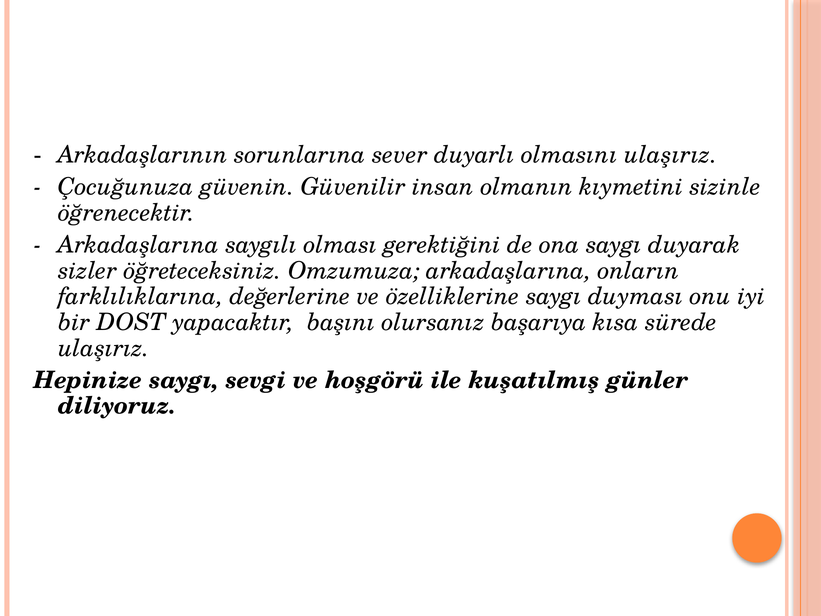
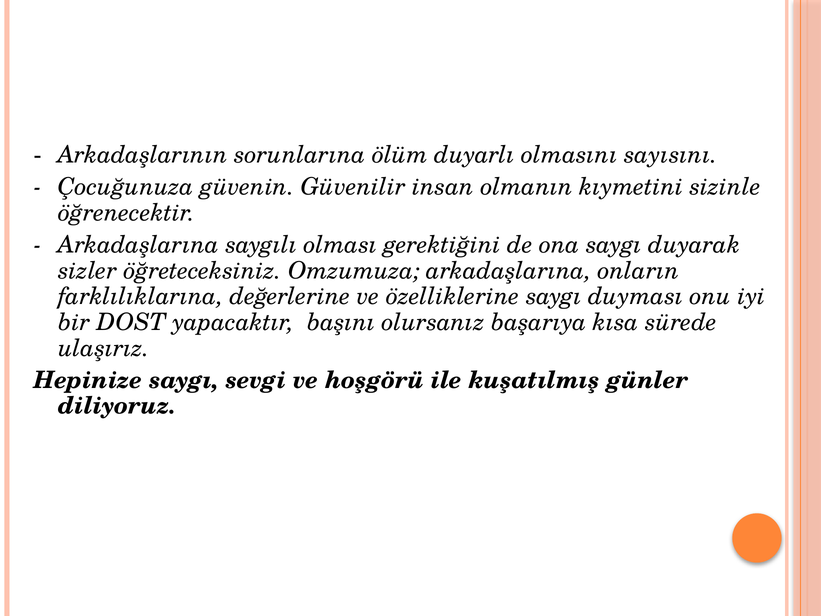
sever: sever -> ölüm (400, 155)
olmasını ulaşırız: ulaşırız -> sayısını (671, 155)
